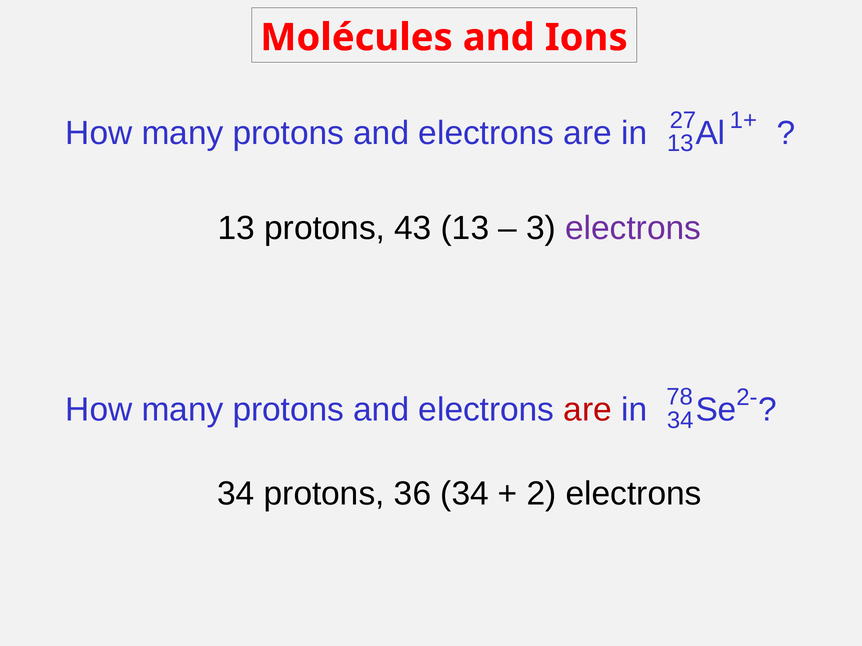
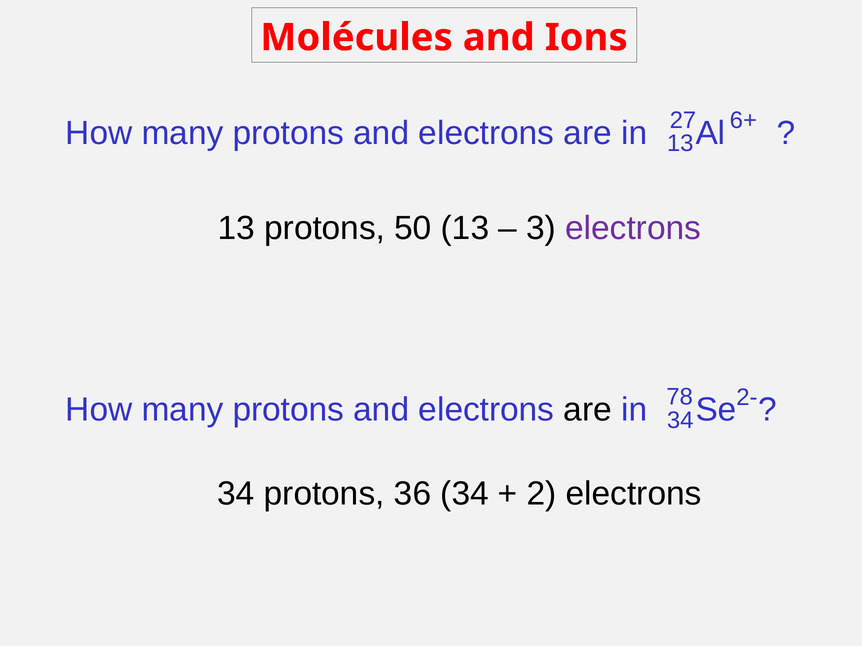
1+: 1+ -> 6+ (743, 121)
43: 43 -> 50 (413, 229)
are colour: red -> black (588, 410)
